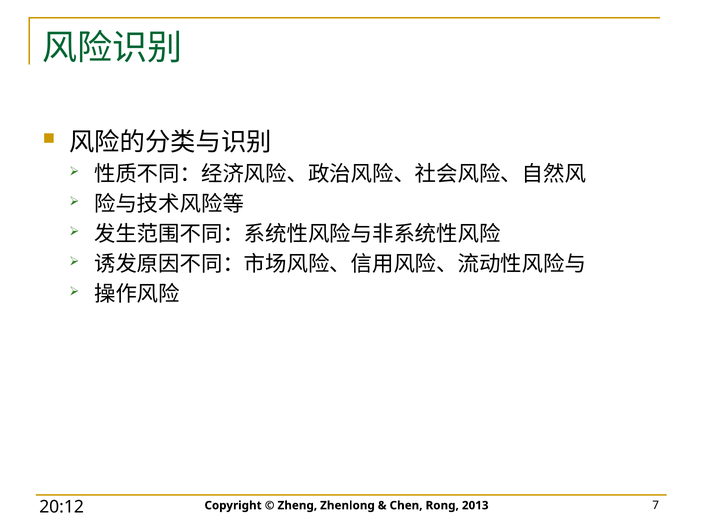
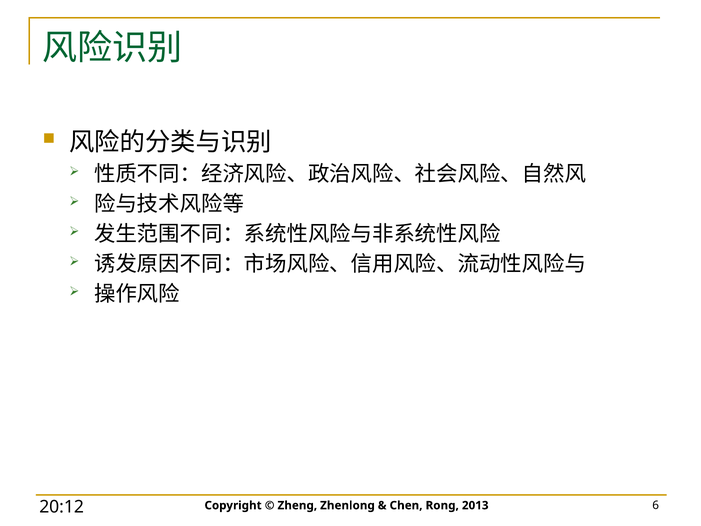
7: 7 -> 6 (656, 505)
